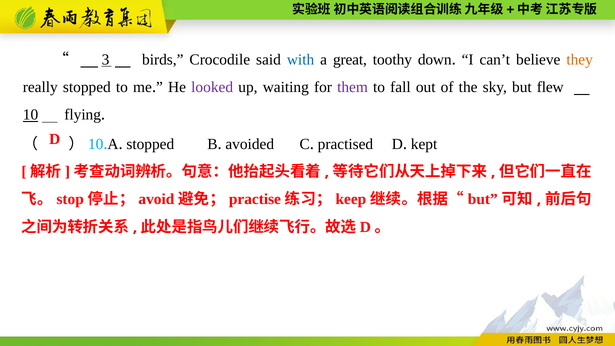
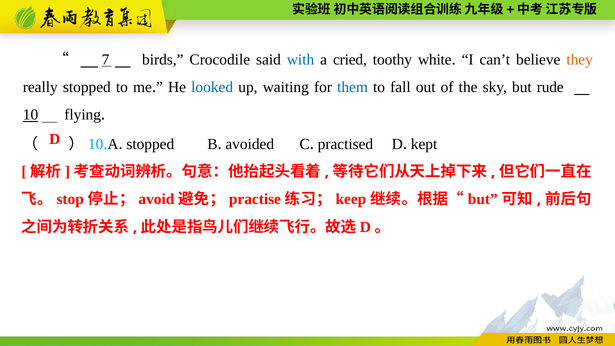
3: 3 -> 7 (106, 59)
great: great -> cried (350, 59)
down: down -> white (435, 59)
looked colour: purple -> blue (212, 87)
them colour: purple -> blue (353, 87)
flew: flew -> rude (550, 87)
